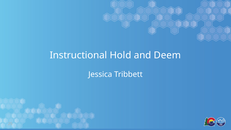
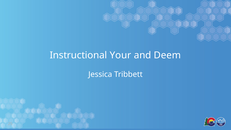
Hold: Hold -> Your (120, 55)
